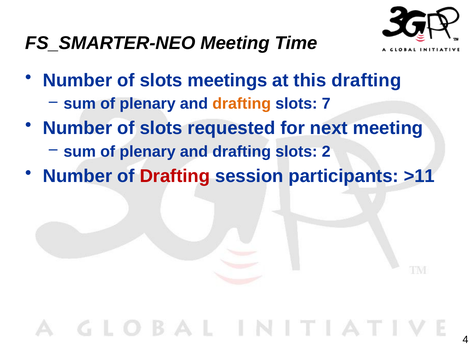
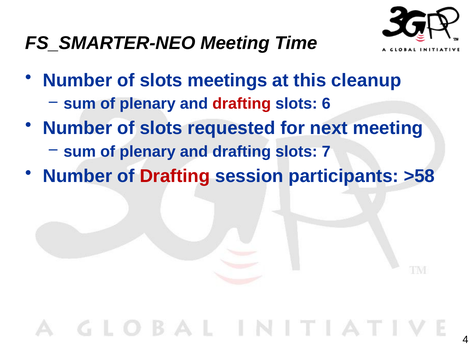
this drafting: drafting -> cleanup (366, 80)
drafting colour: orange -> red (242, 104)
7: 7 -> 6 (326, 104)
2: 2 -> 7 (326, 152)
>11: >11 -> >58 (419, 176)
